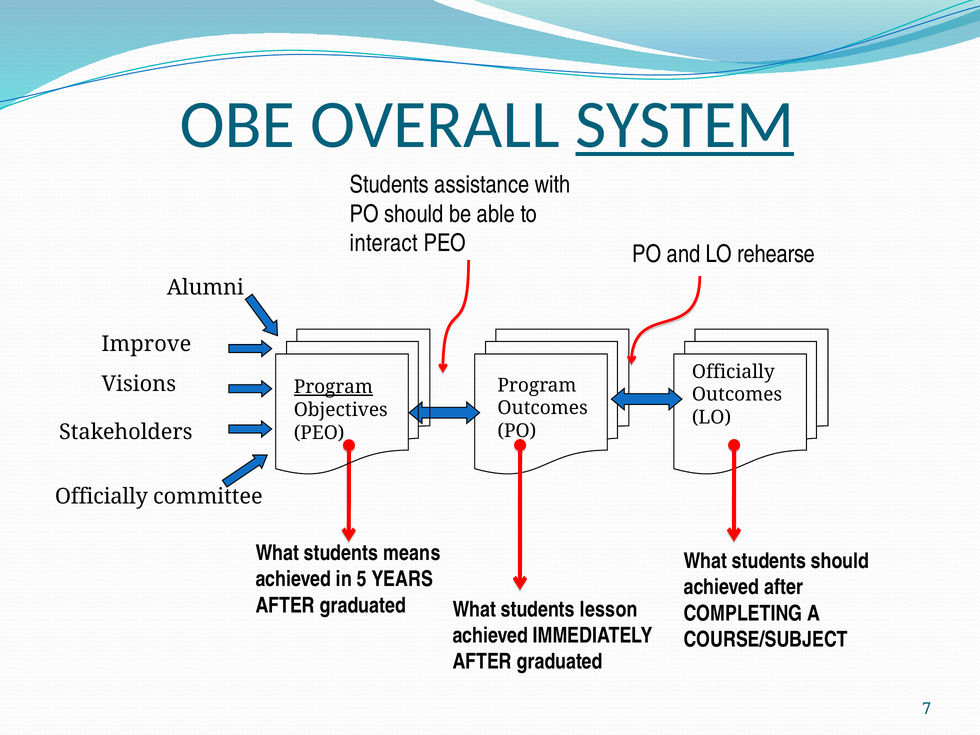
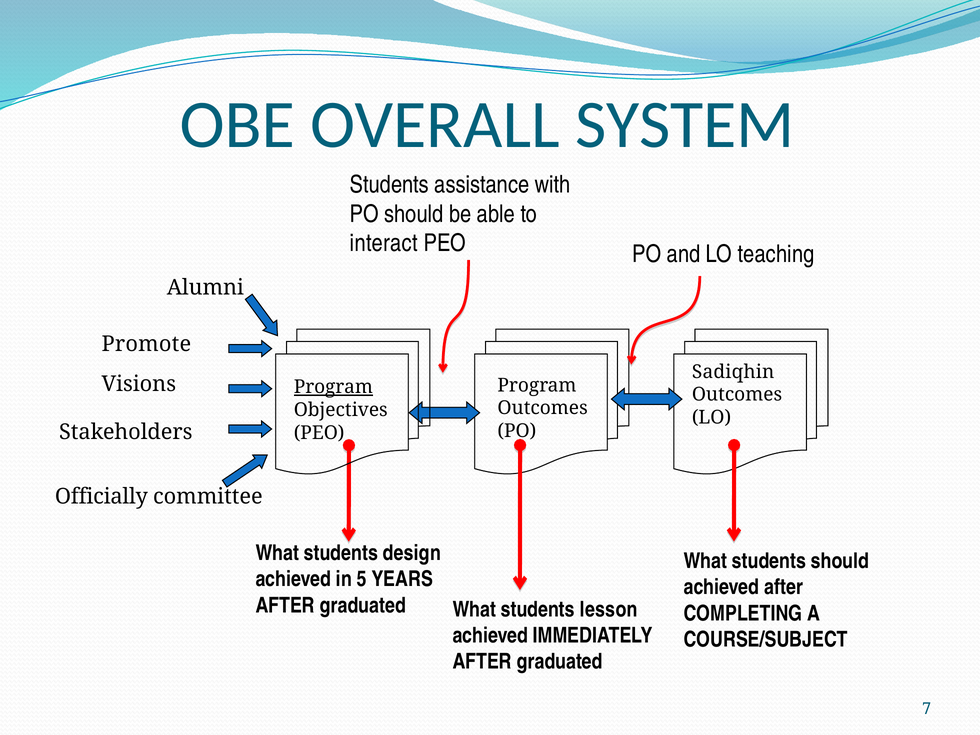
SYSTEM underline: present -> none (685, 125)
rehearse: rehearse -> teaching (776, 254)
Improve: Improve -> Promote (146, 344)
Officially: Officially -> Sadiqhin (733, 372)
means: means -> design (412, 553)
